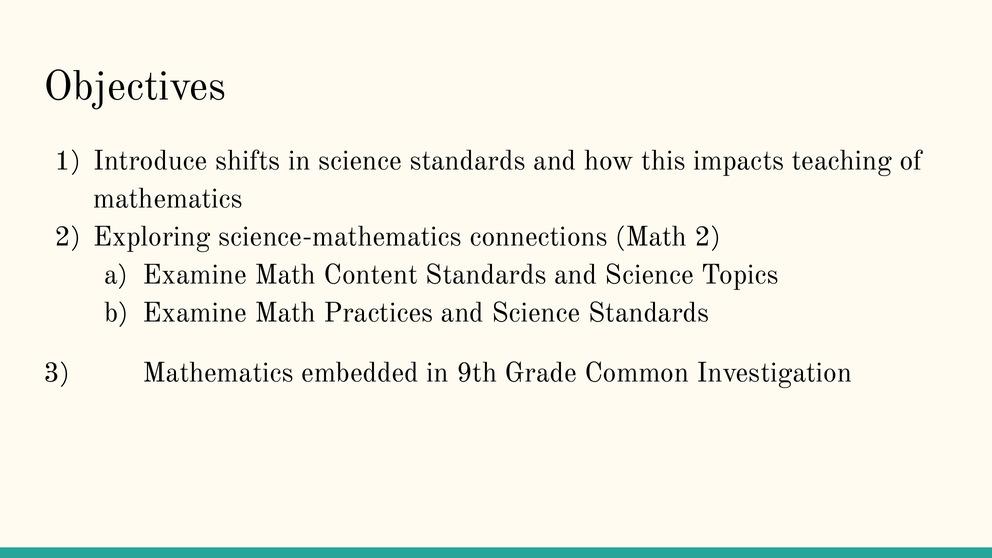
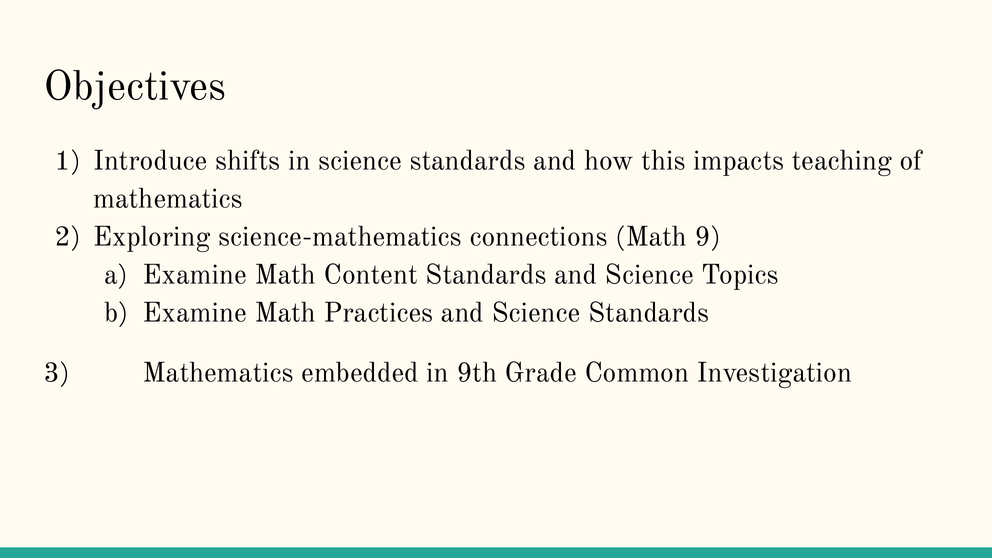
Math 2: 2 -> 9 (708, 237)
